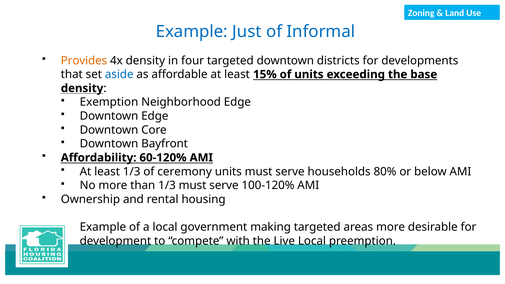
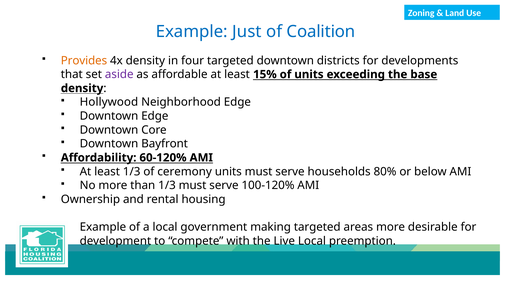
Informal: Informal -> Coalition (321, 32)
aside colour: blue -> purple (119, 74)
Exemption: Exemption -> Hollywood (109, 102)
